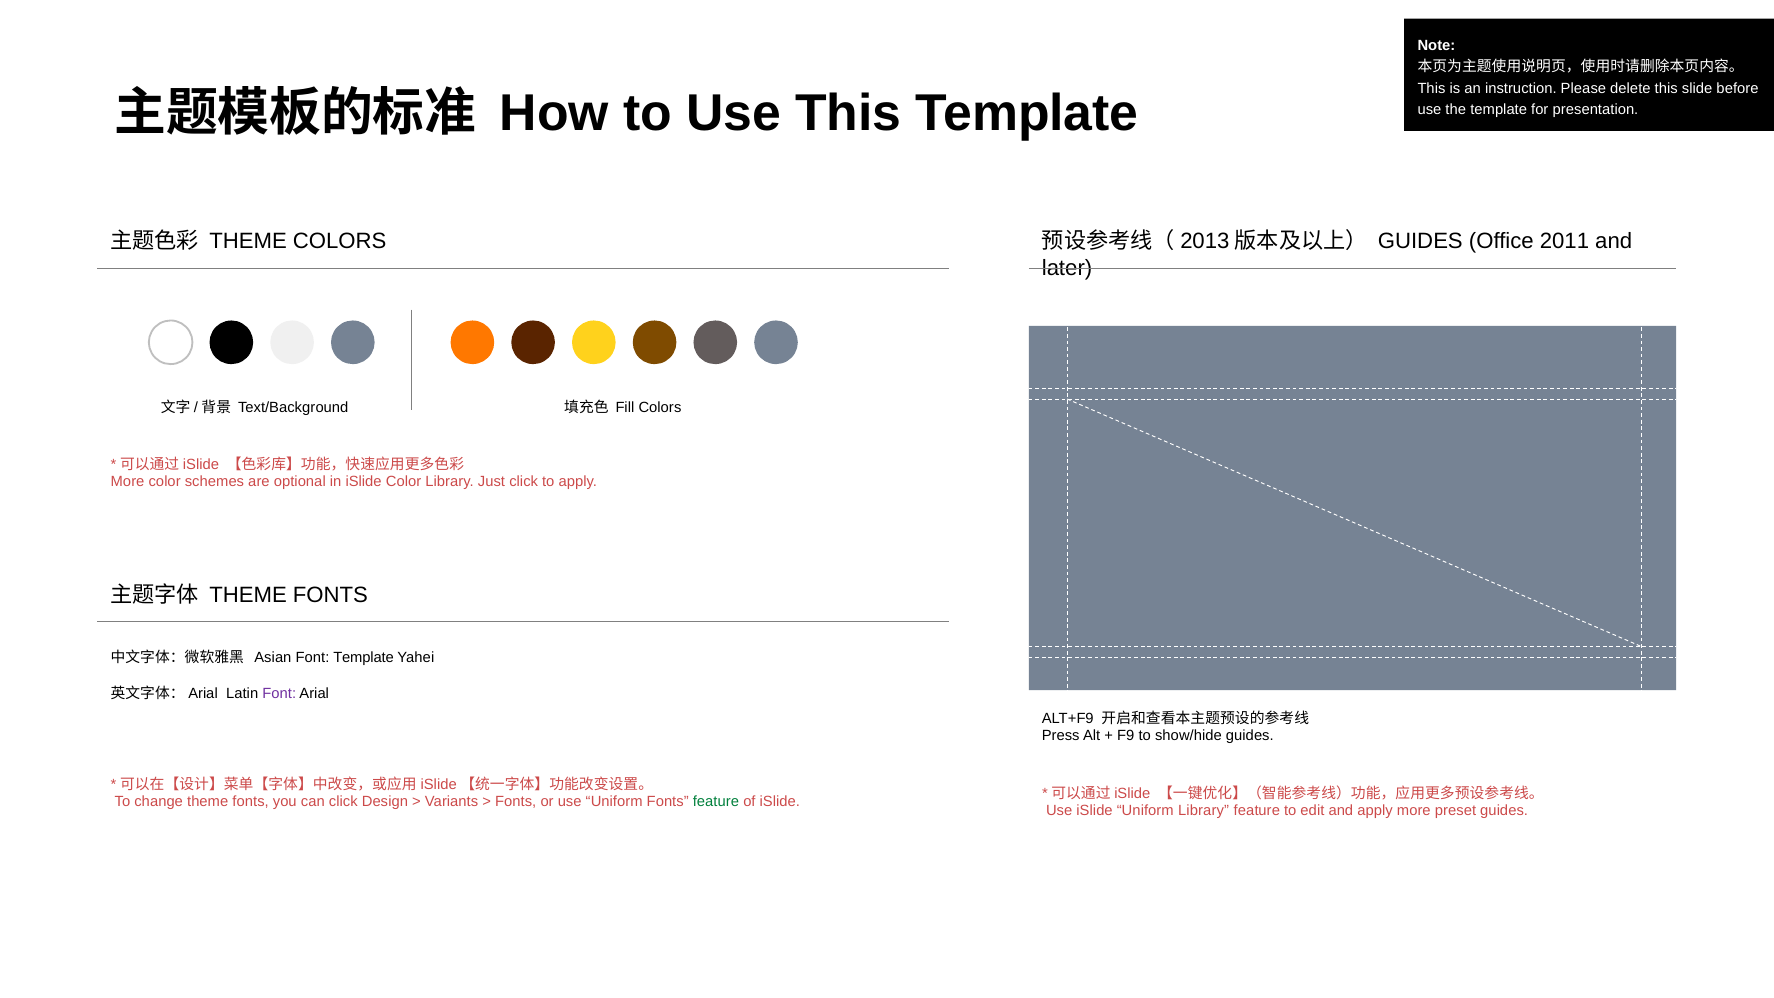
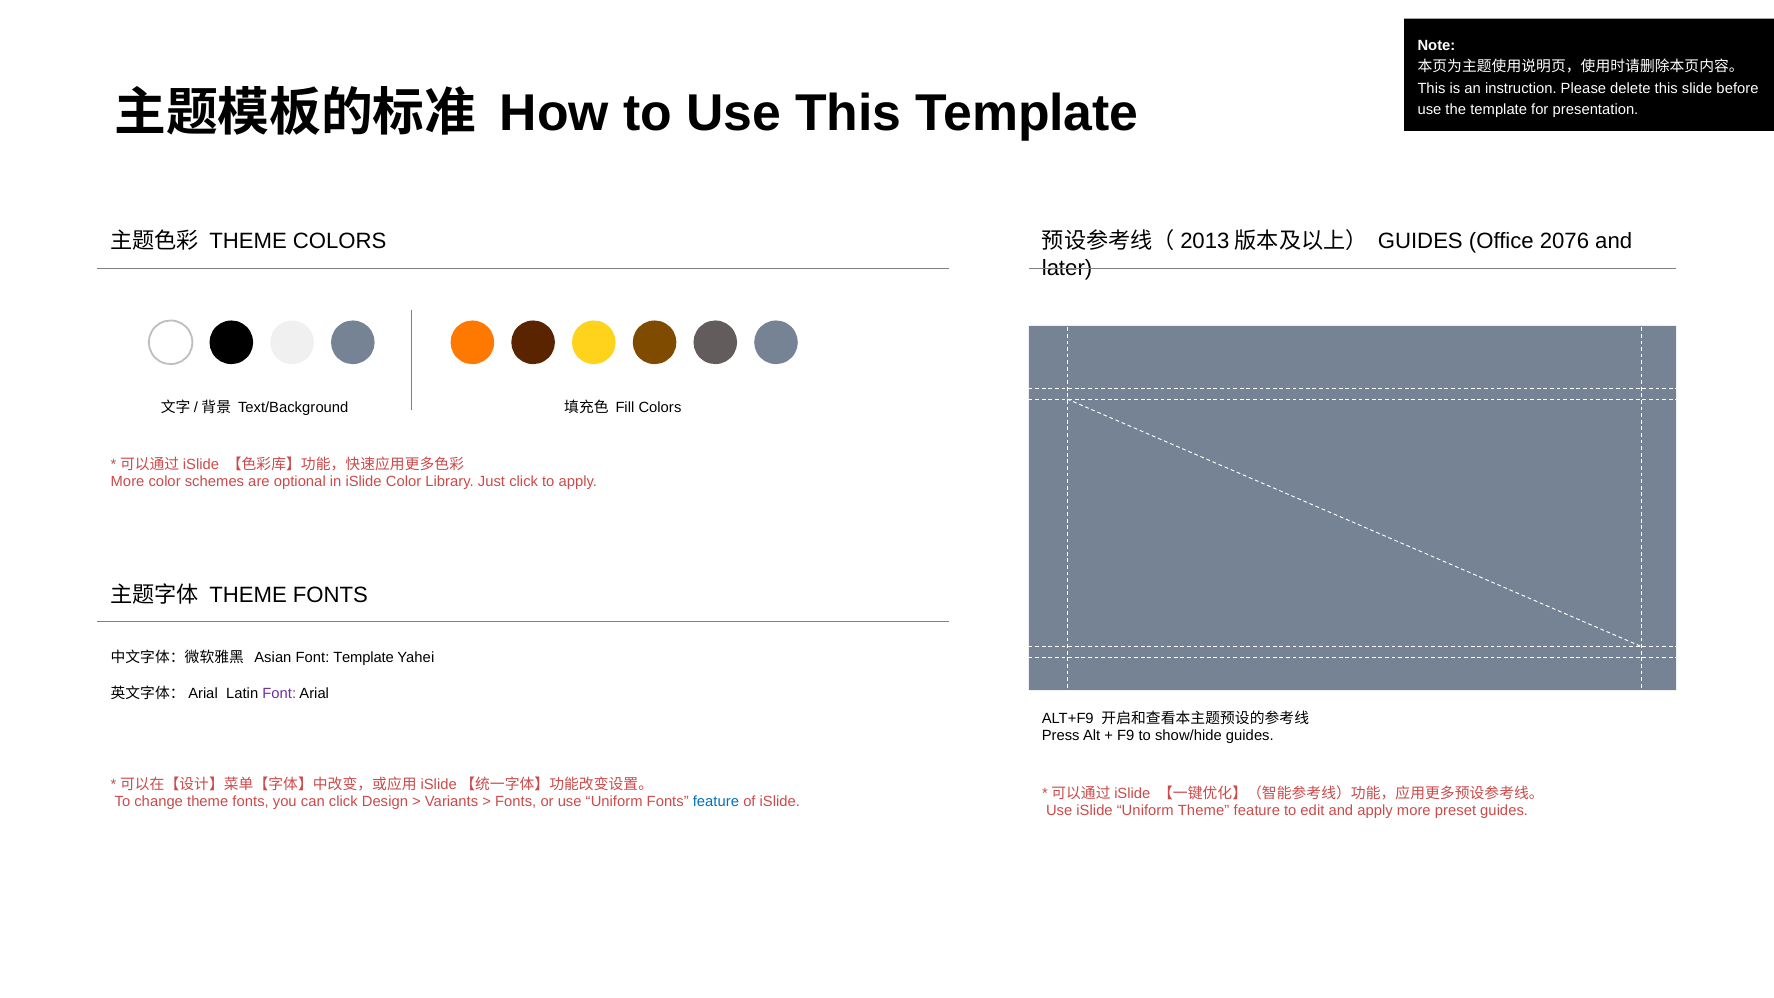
2011: 2011 -> 2076 (1564, 241)
feature colour: green -> blue (716, 802)
Uniform Library: Library -> Theme (1204, 811)
